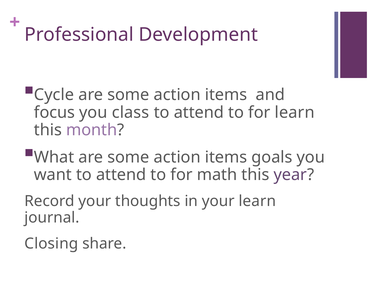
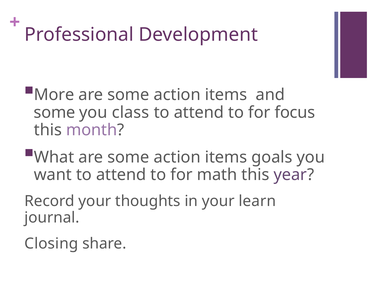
Cycle: Cycle -> More (54, 95)
focus: focus -> some (55, 113)
for learn: learn -> focus (295, 113)
